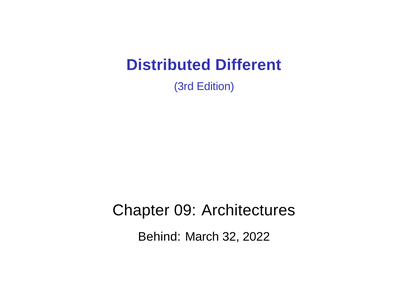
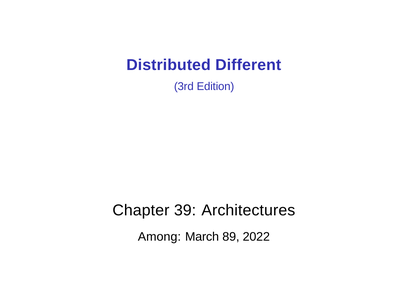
09: 09 -> 39 (185, 211)
Behind: Behind -> Among (159, 237)
32: 32 -> 89 (231, 237)
